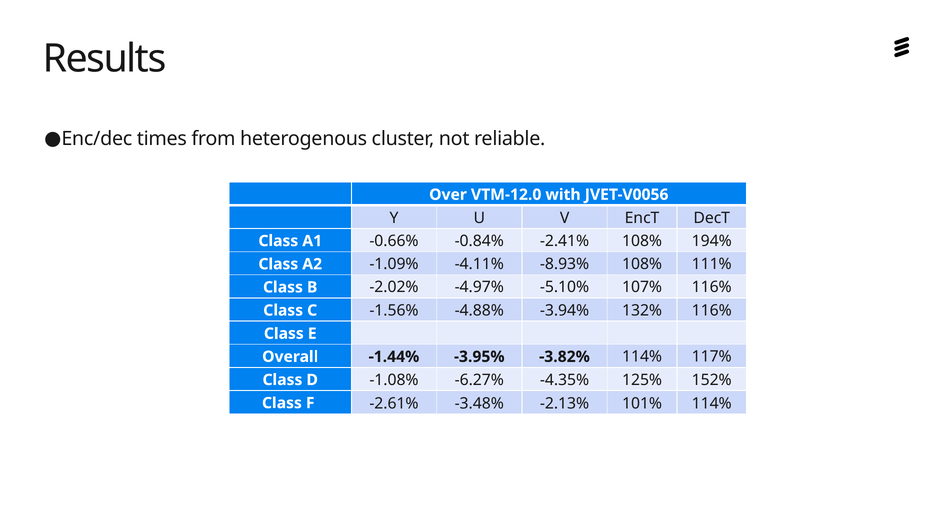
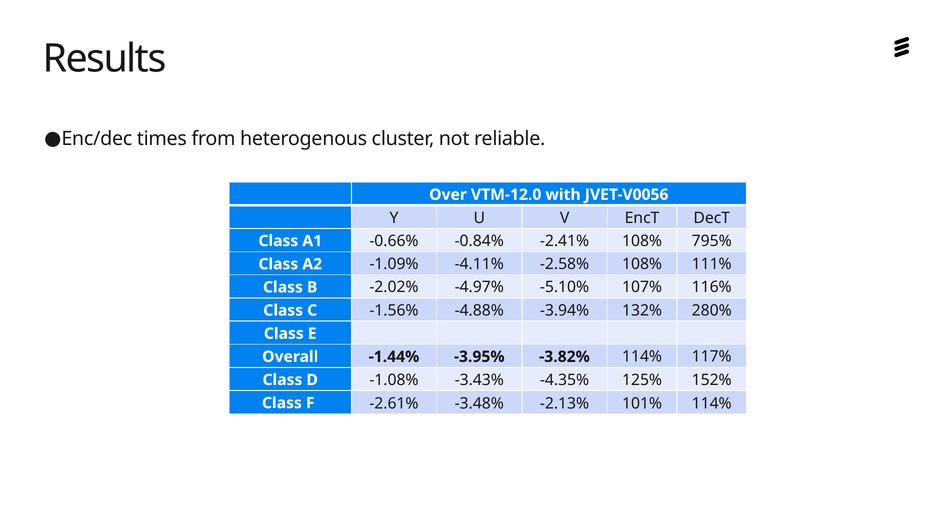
194%: 194% -> 795% (712, 241)
-8.93%: -8.93% -> -2.58% (565, 264)
132% 116%: 116% -> 280% (712, 310)
-6.27%: -6.27% -> -3.43% (479, 380)
